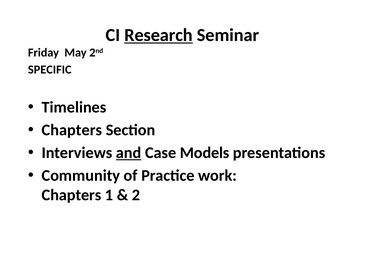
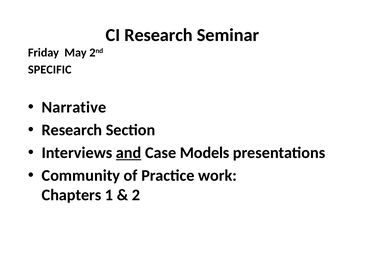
Research underline: present -> none (159, 35)
Timelines: Timelines -> Narrative (74, 107)
Chapters: Chapters -> Research (72, 130)
